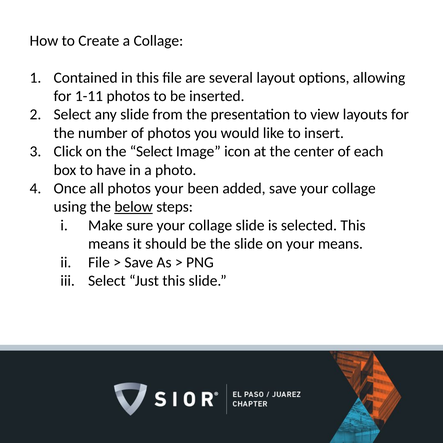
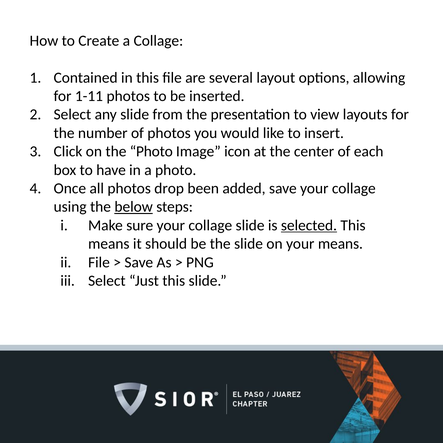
the Select: Select -> Photo (151, 152)
photos your: your -> drop (169, 188)
selected underline: none -> present (309, 225)
